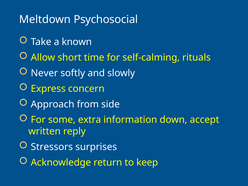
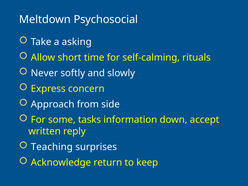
known: known -> asking (77, 42)
extra: extra -> tasks (90, 120)
Stressors: Stressors -> Teaching (52, 147)
